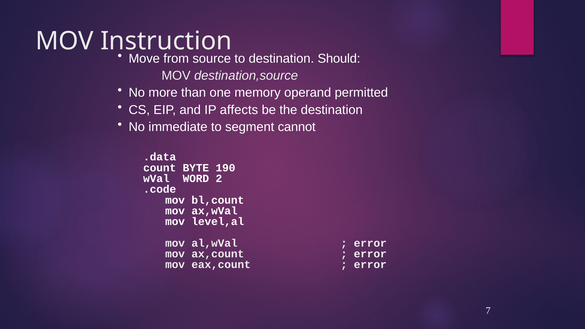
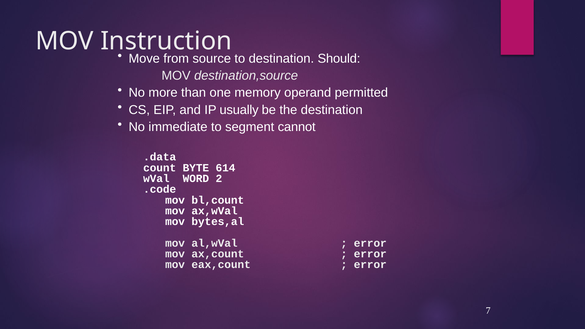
affects: affects -> usually (239, 110)
190: 190 -> 614 (225, 168)
level,al: level,al -> bytes,al (218, 222)
